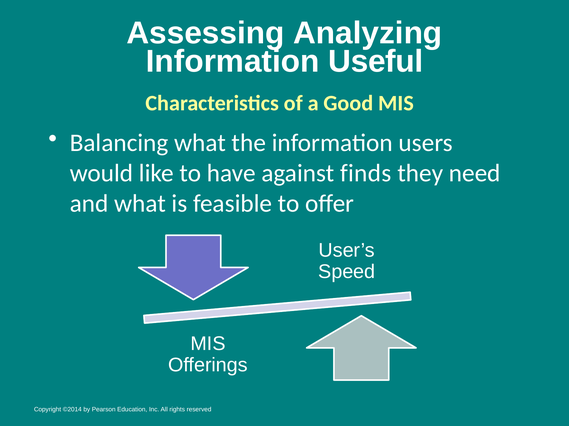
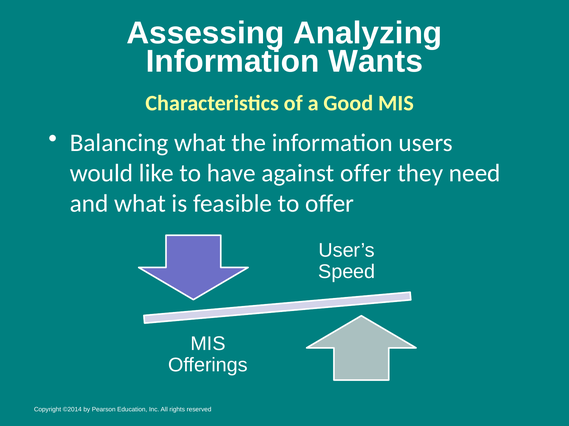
Useful: Useful -> Wants (376, 61)
against finds: finds -> offer (366, 173)
